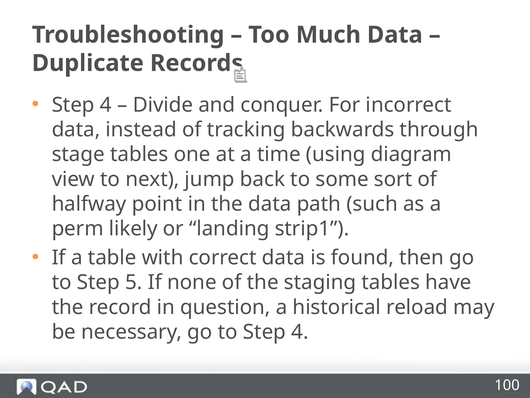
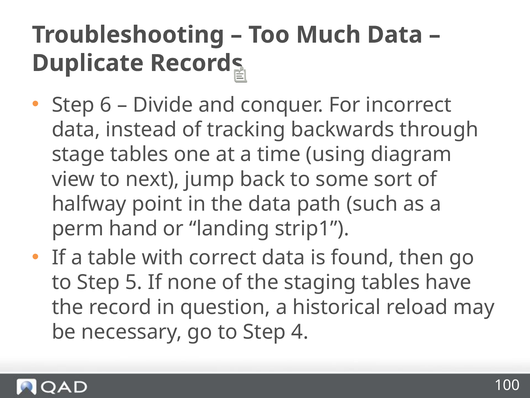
4: 4 -> 6 (106, 105)
likely: likely -> hand (133, 229)
